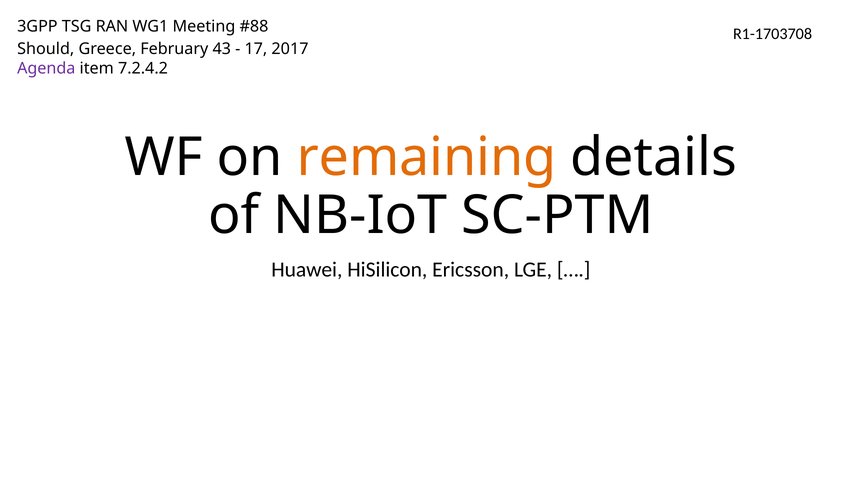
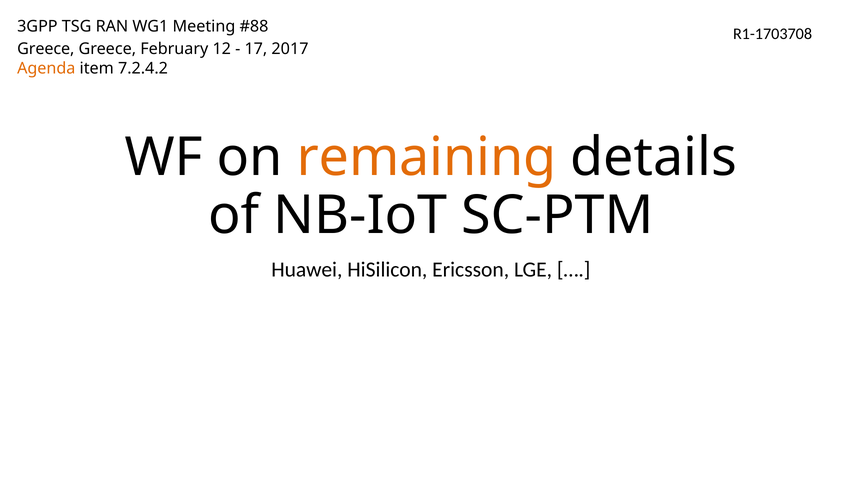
Should: Should -> Greece (46, 49)
43: 43 -> 12 (222, 49)
Agenda colour: purple -> orange (46, 68)
